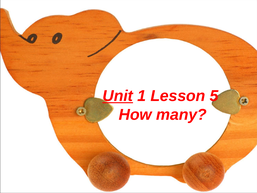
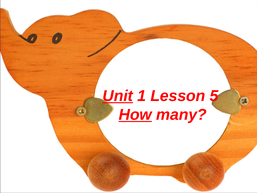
How underline: none -> present (135, 115)
